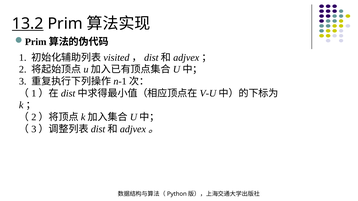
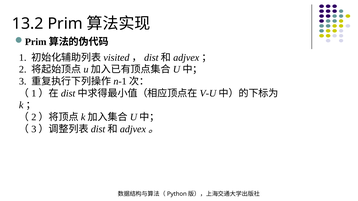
13.2 underline: present -> none (28, 24)
